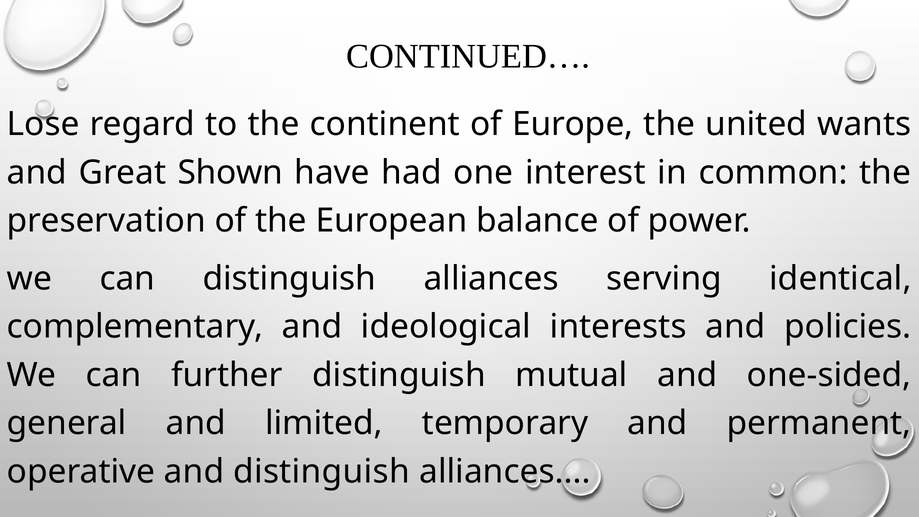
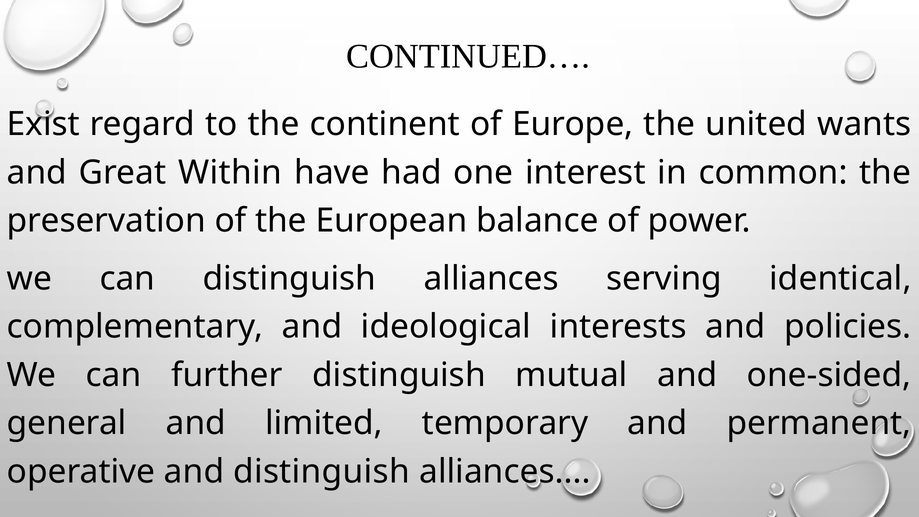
Lose: Lose -> Exist (43, 124)
Shown: Shown -> Within (230, 172)
